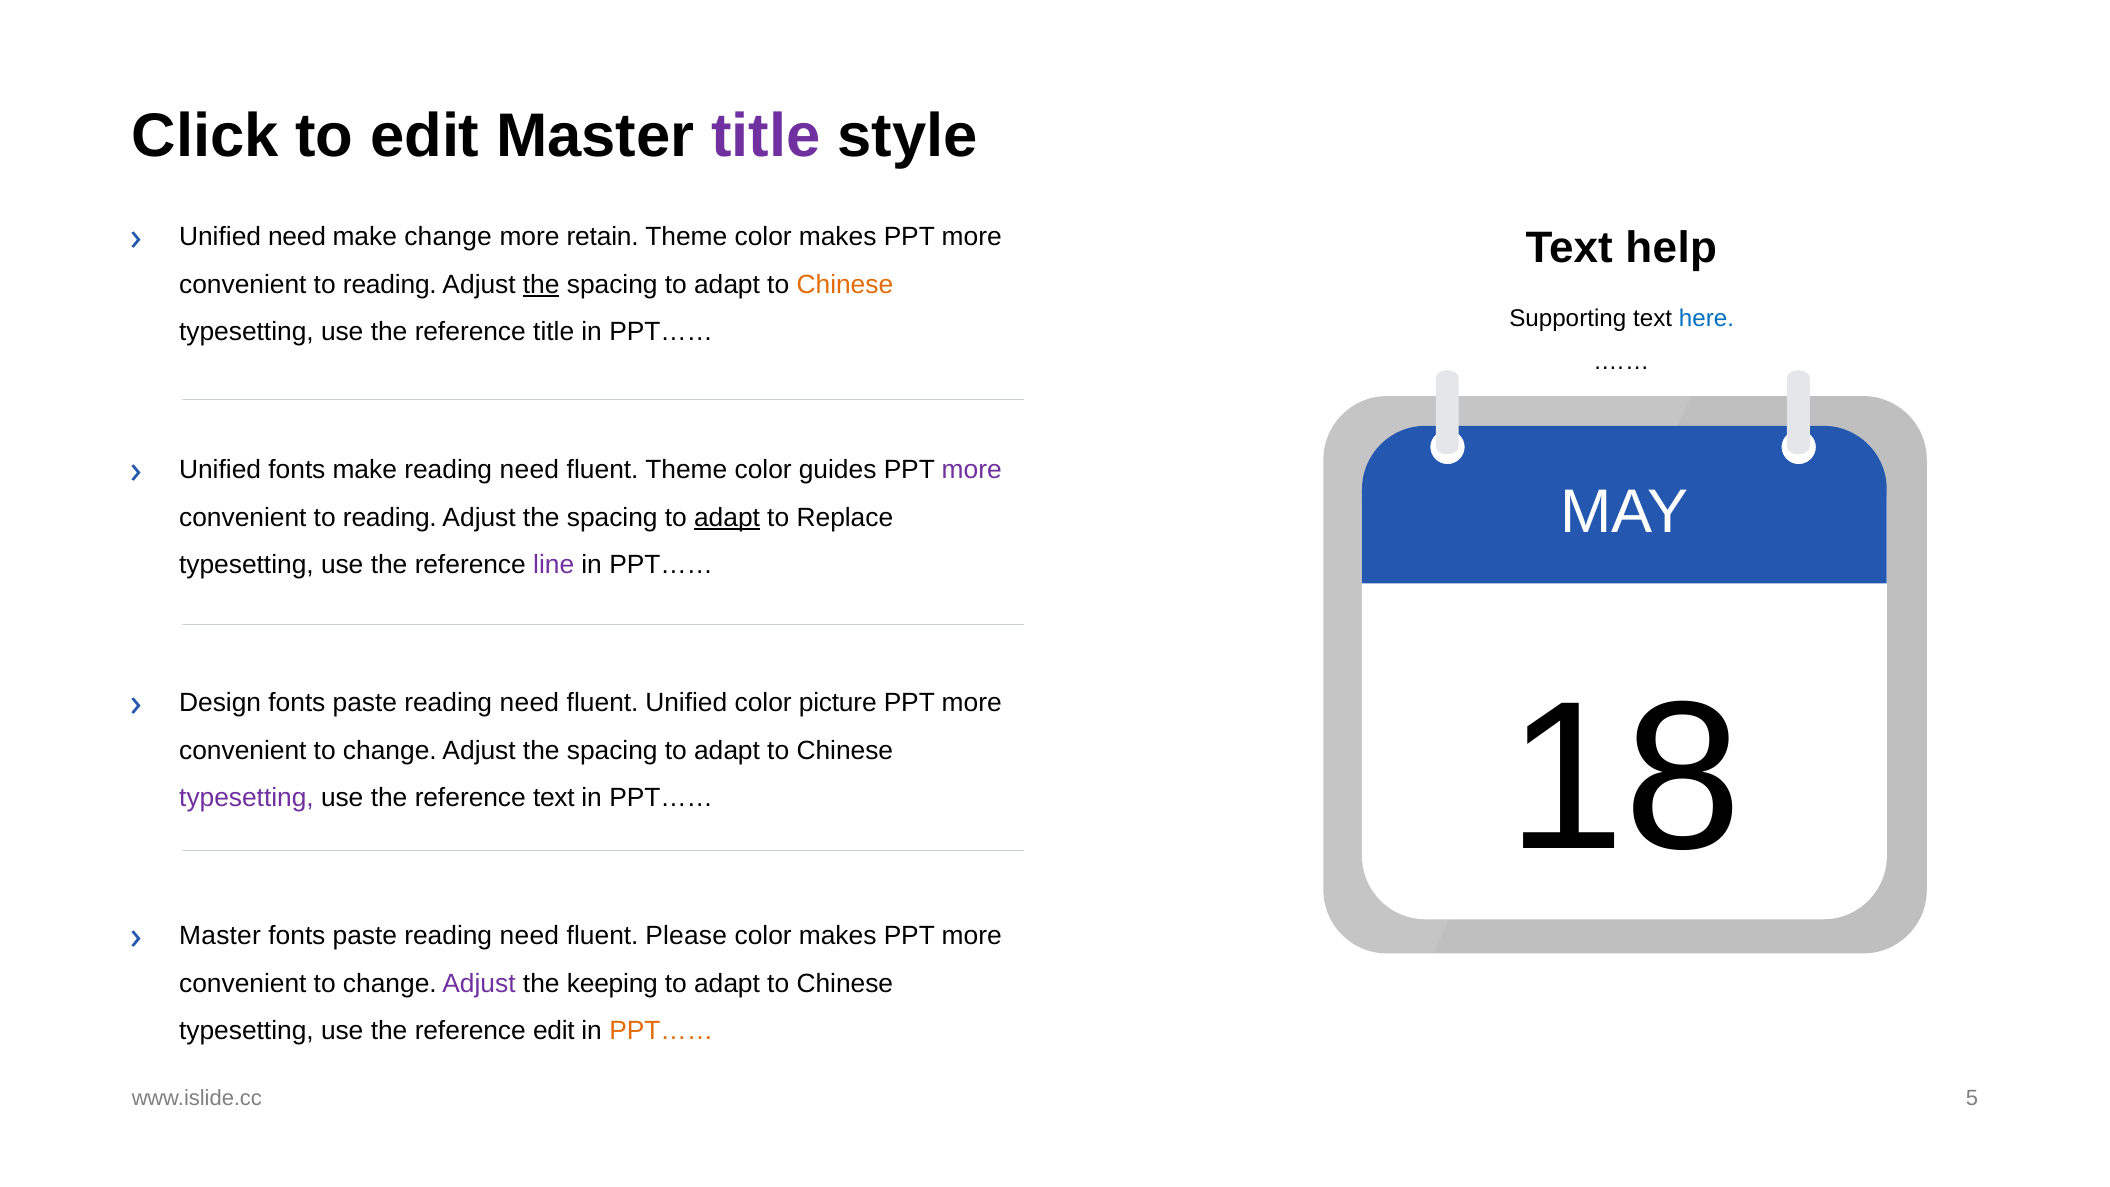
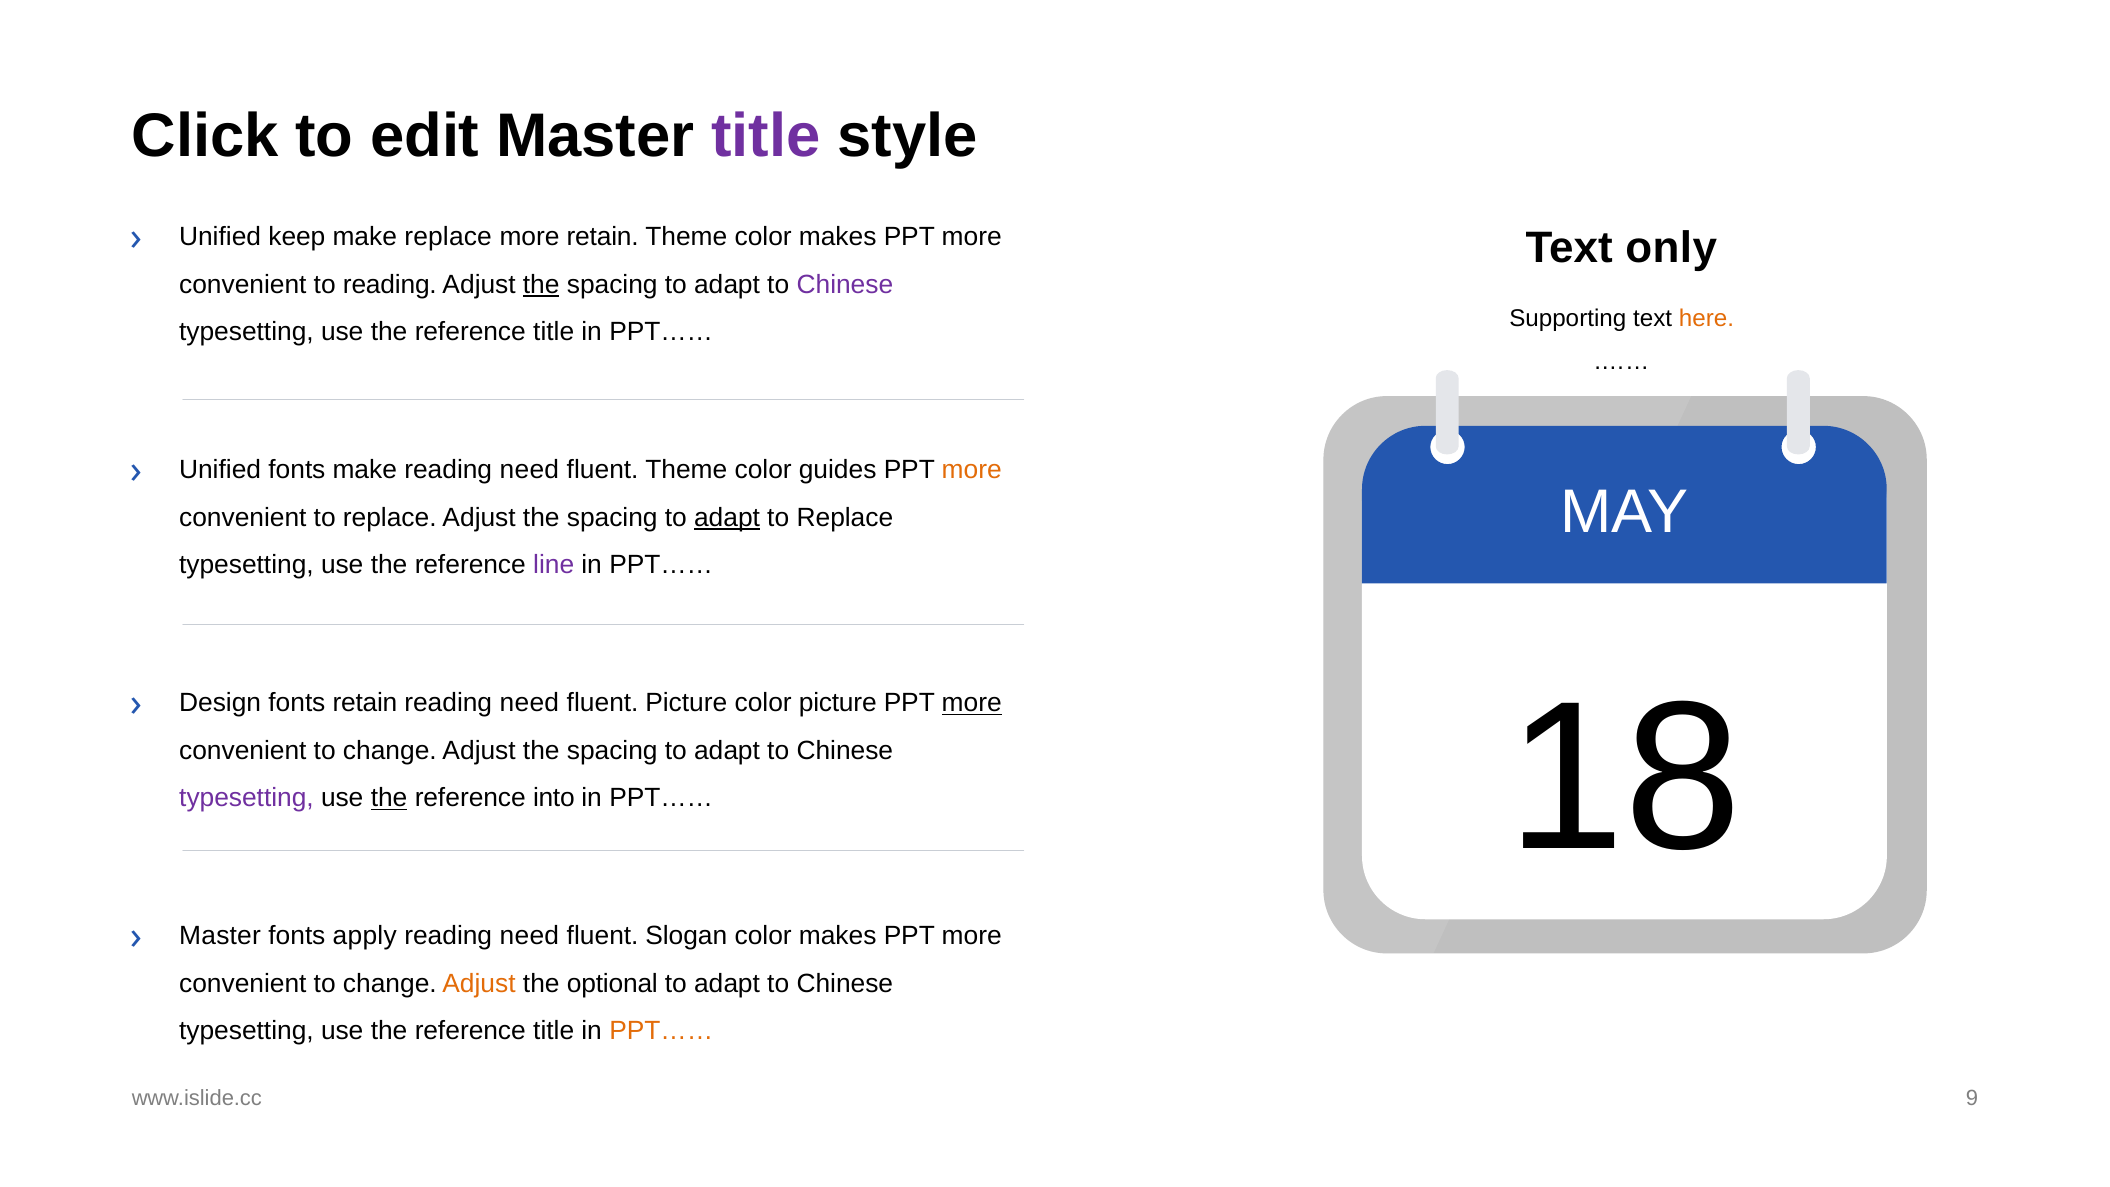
Unified need: need -> keep (297, 237)
make change: change -> replace (448, 237)
help: help -> only (1671, 248)
Chinese colour: orange -> purple (845, 285)
here colour: blue -> orange (1706, 318)
more colour: purple -> orange (972, 470)
reading: reading -> replace (390, 518)
paste: paste -> retain (365, 703)
fluent Unified: Unified -> Picture (686, 703)
more underline: none -> present (972, 703)
the underline: none -> present (389, 798)
reference text: text -> into (554, 798)
paste: paste -> apply (365, 936)
Please: Please -> Slogan (686, 936)
Adjust colour: purple -> orange (479, 984)
keeping: keeping -> optional (612, 984)
edit: edit -> title (554, 1031)
5: 5 -> 9 (1972, 1098)
